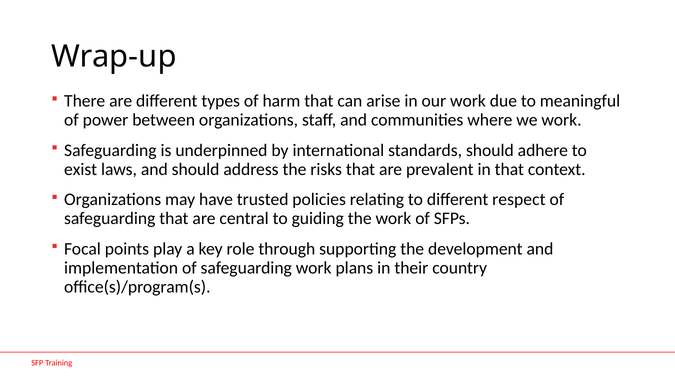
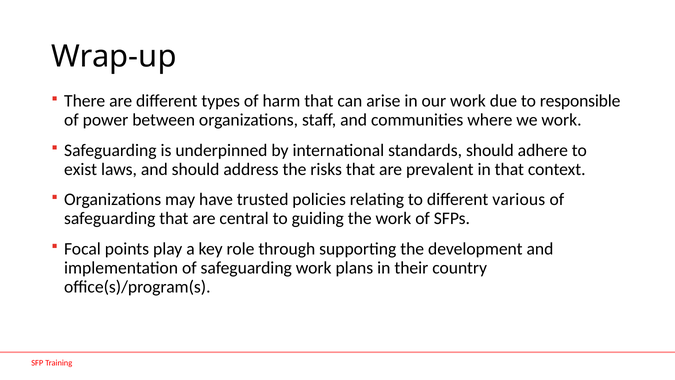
meaningful: meaningful -> responsible (580, 101)
respect: respect -> various (519, 199)
